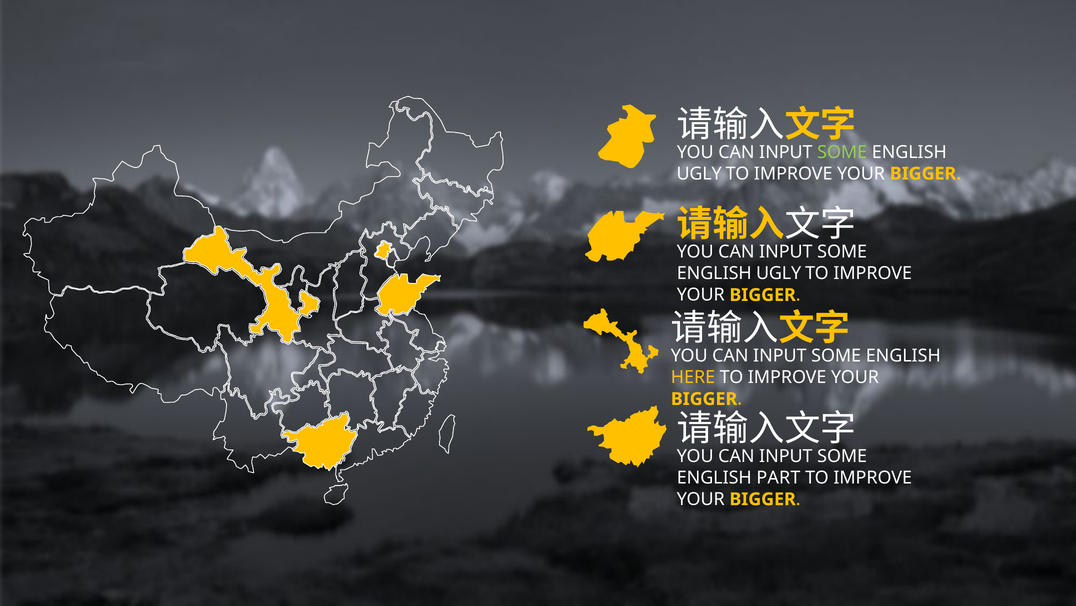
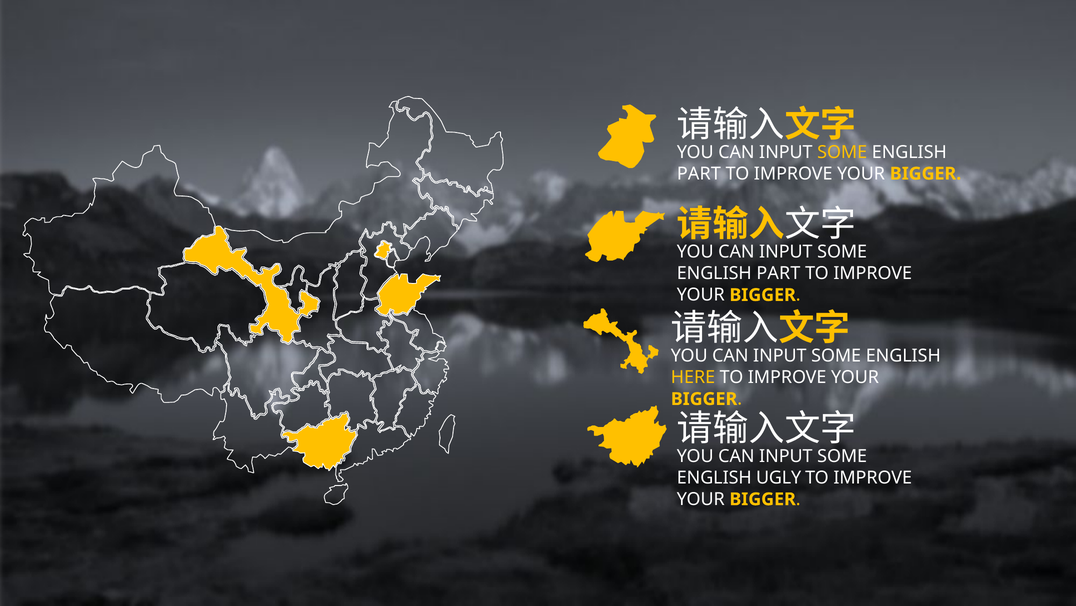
SOME colour: light green -> yellow (842, 152)
UGLY: UGLY -> PART (699, 173)
UGLY: UGLY -> PART (778, 273)
PART: PART -> UGLY (779, 477)
